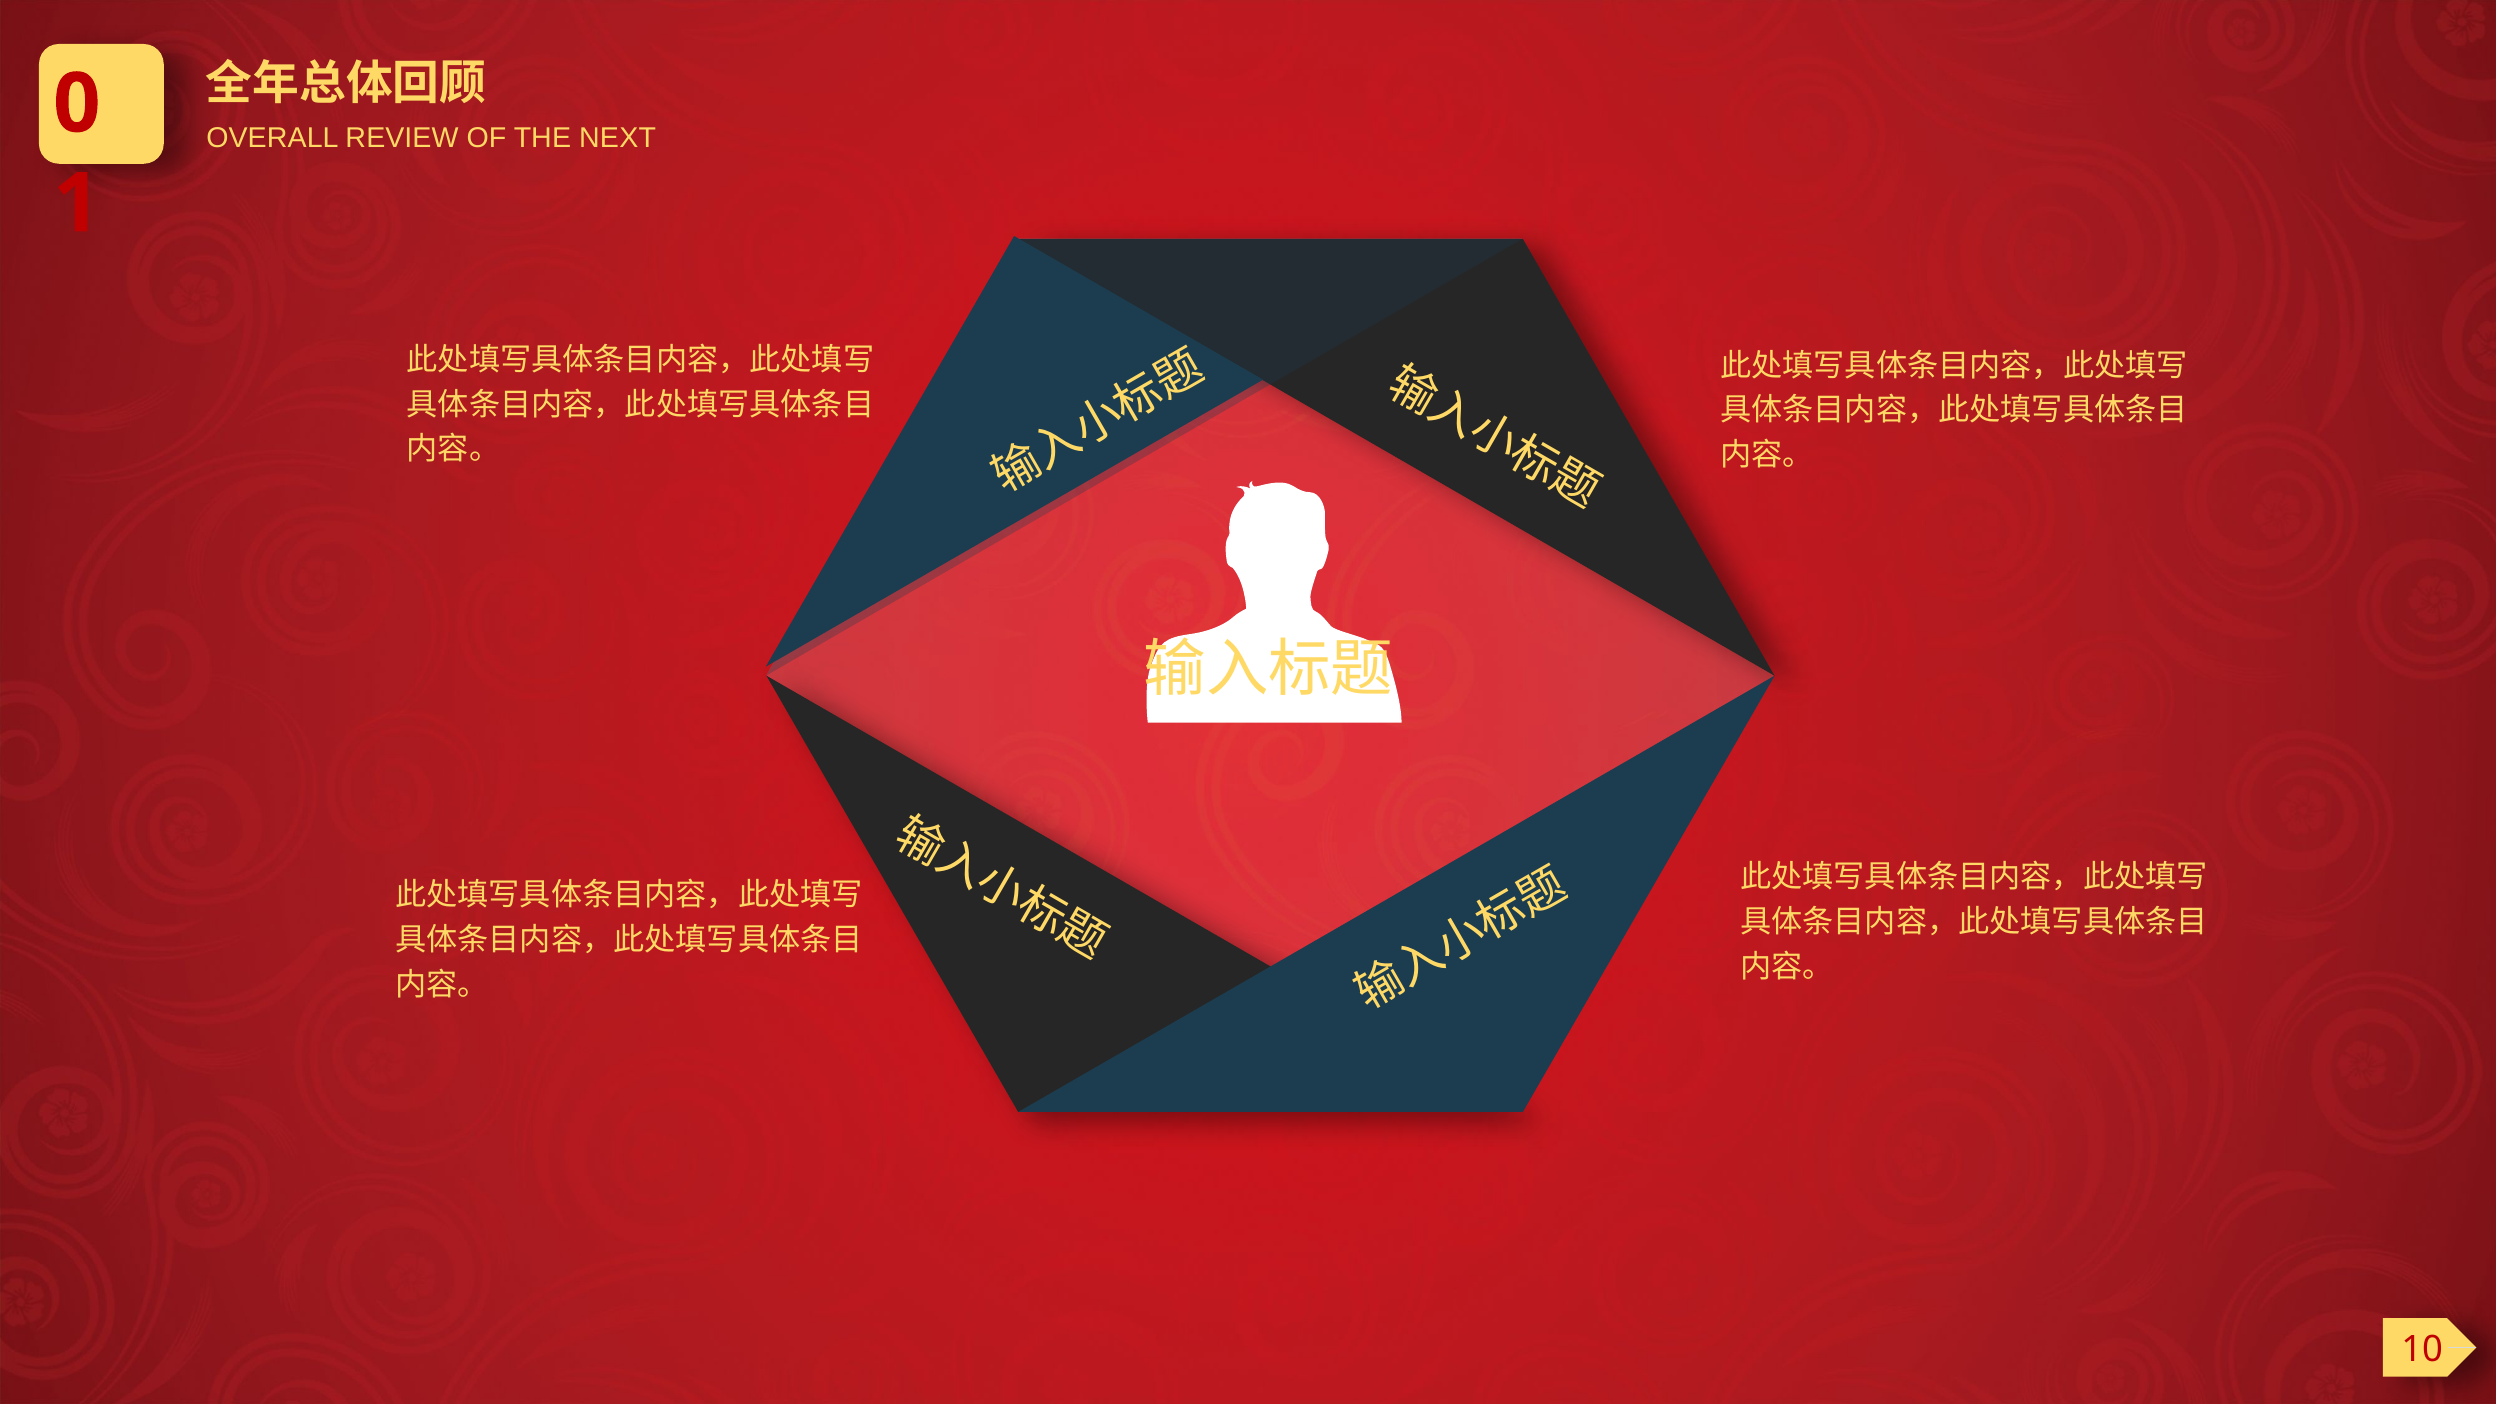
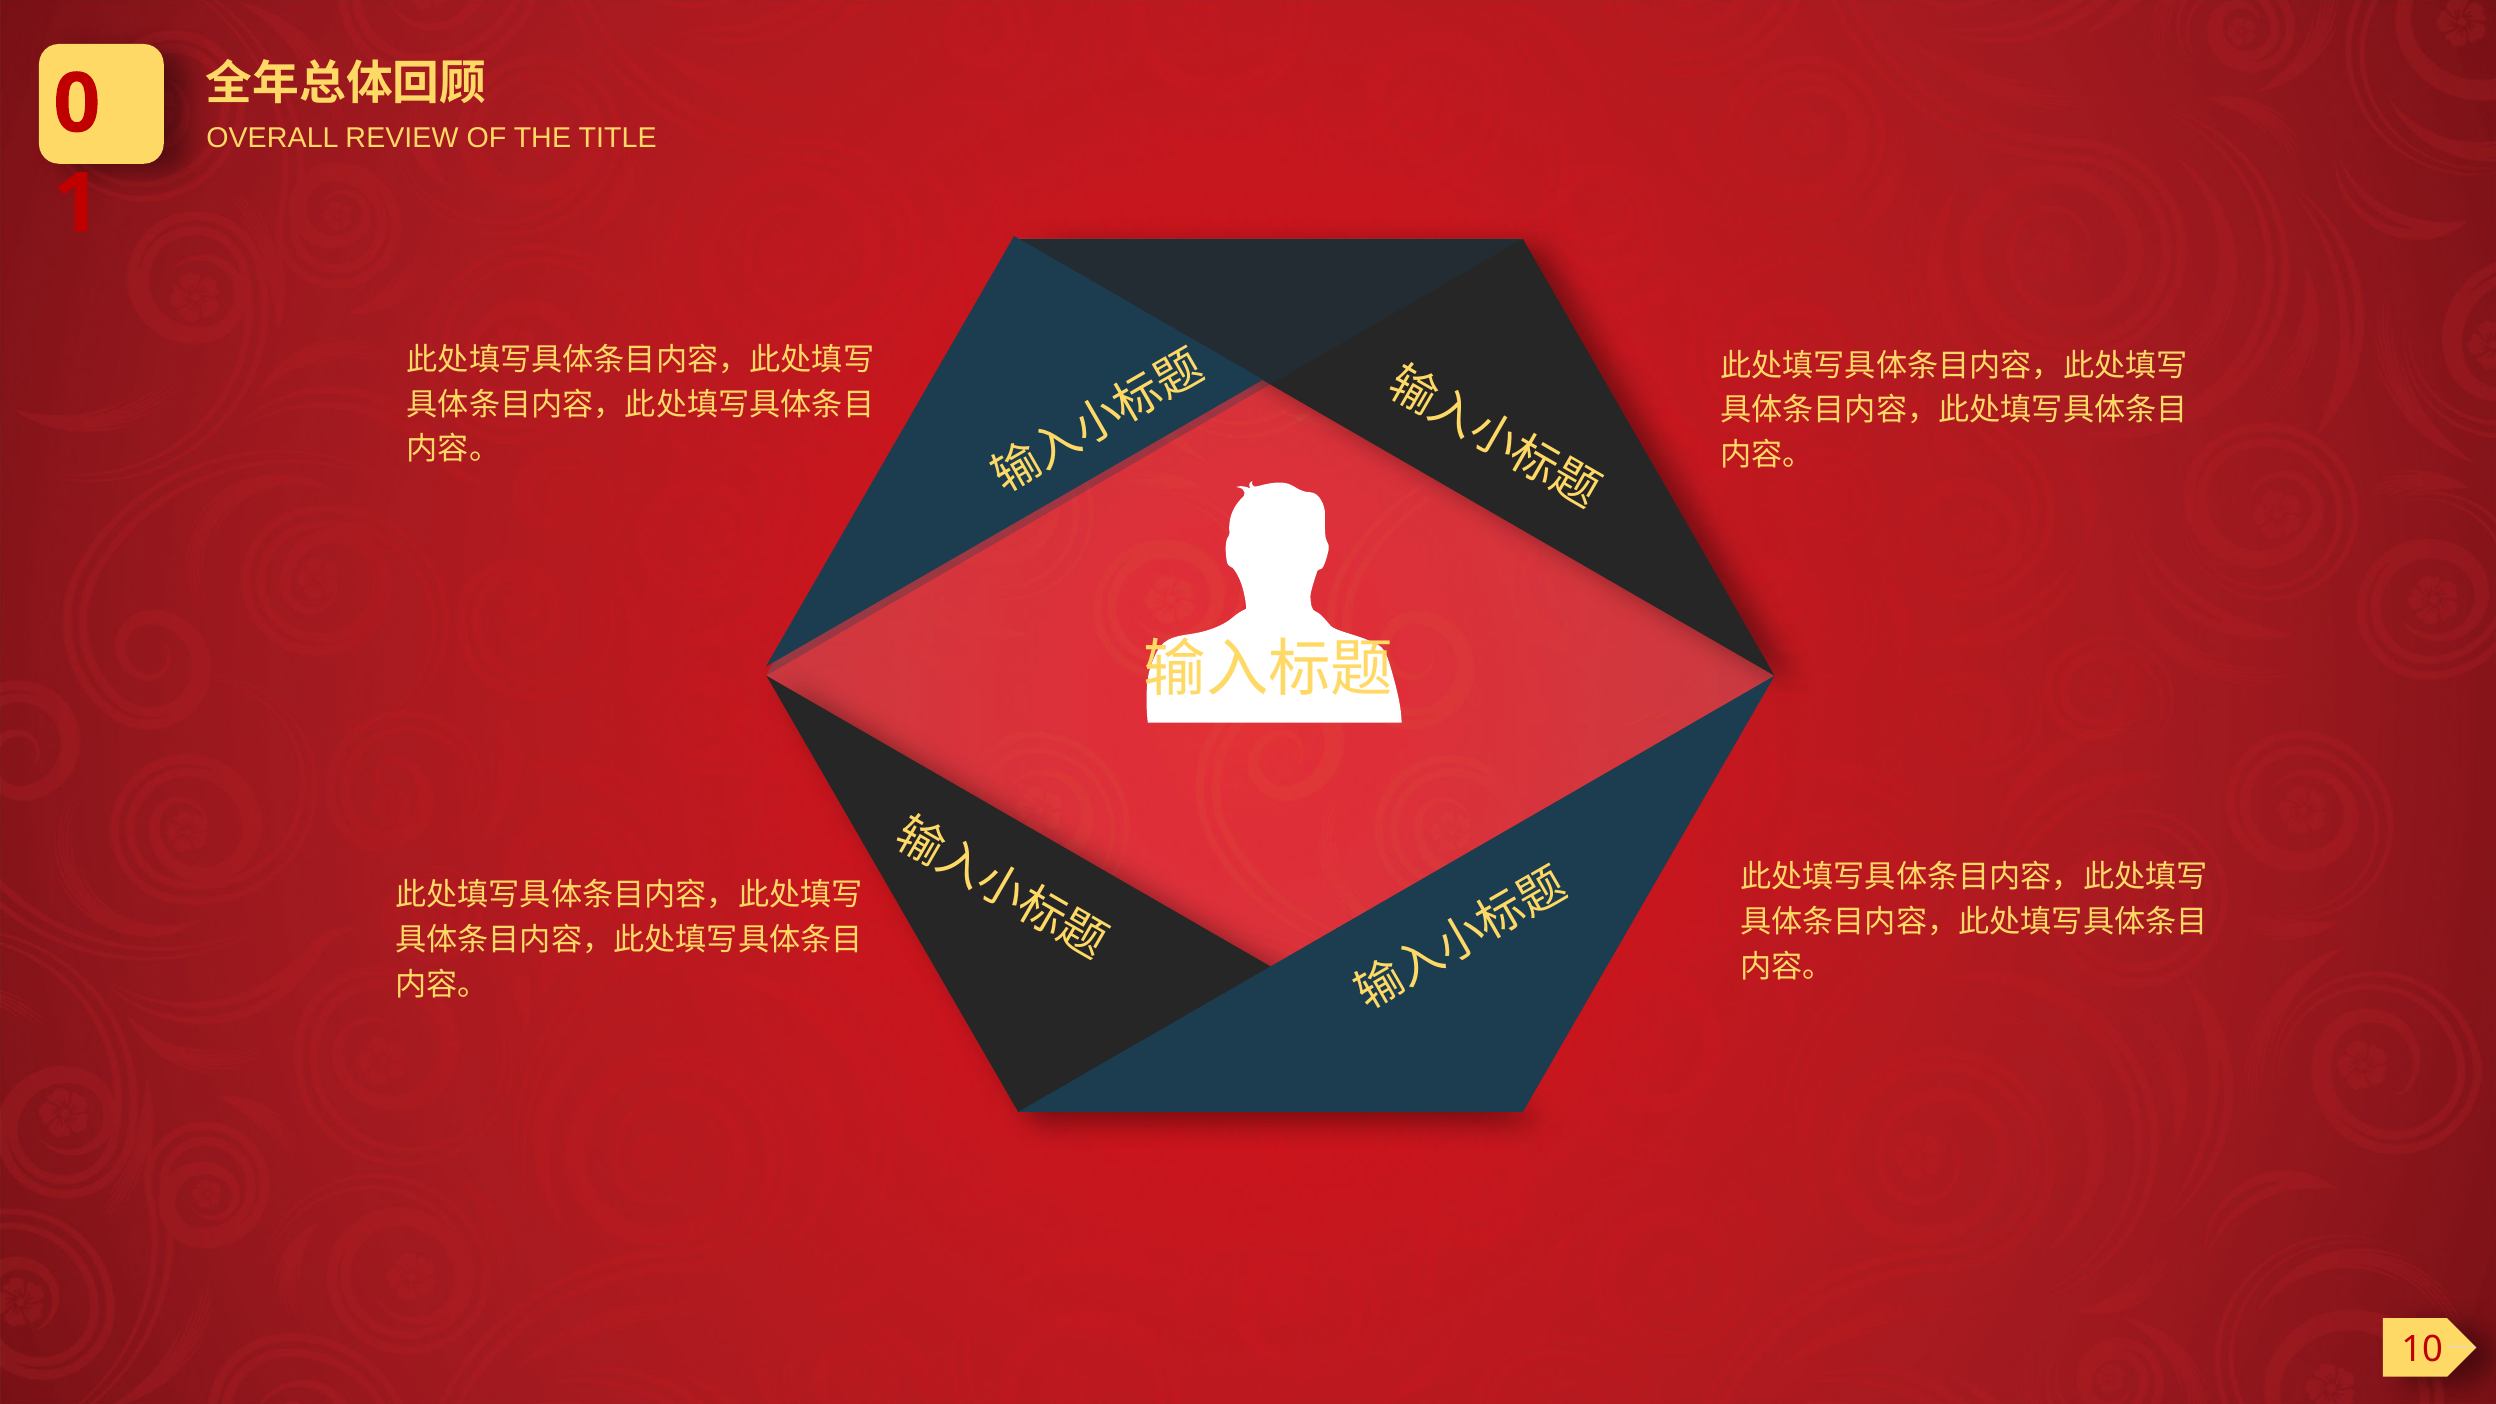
NEXT: NEXT -> TITLE (618, 138)
